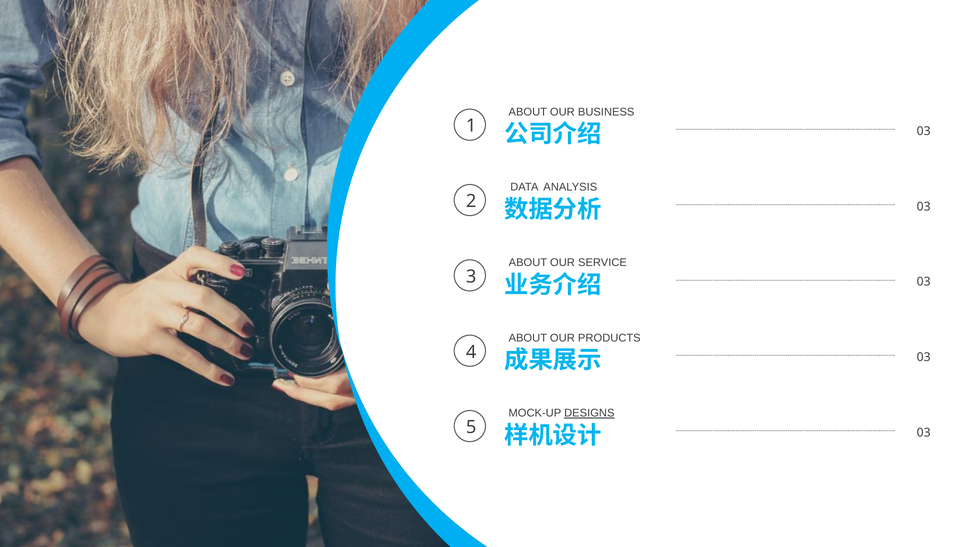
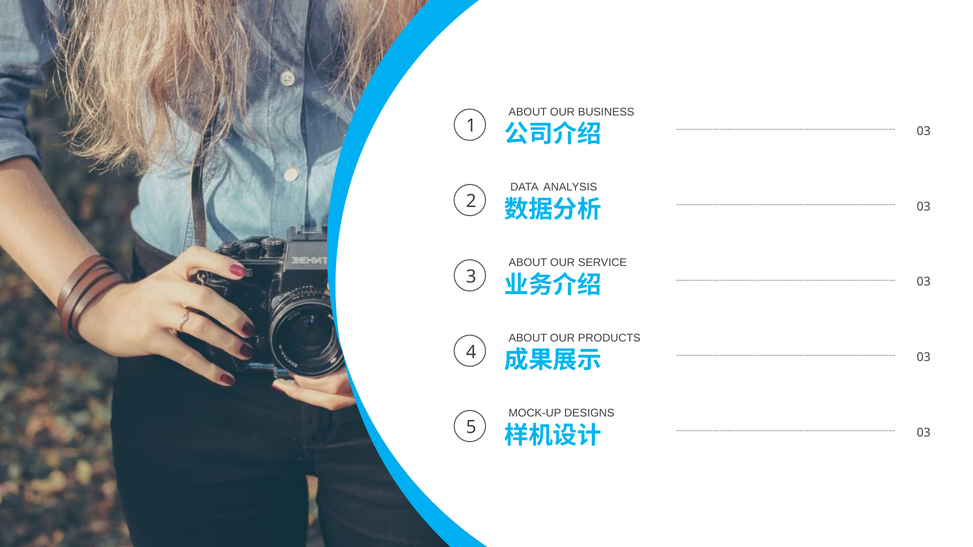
DESIGNS underline: present -> none (589, 413)
